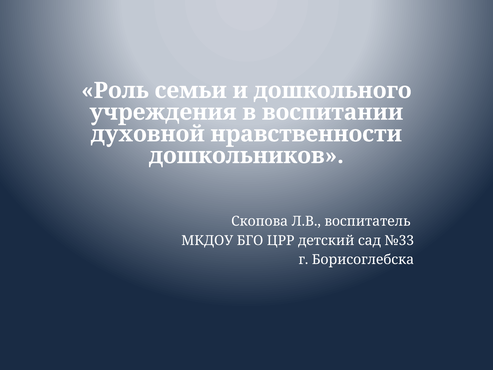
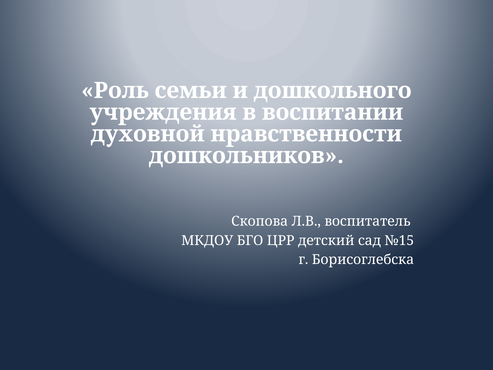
№33: №33 -> №15 (399, 240)
